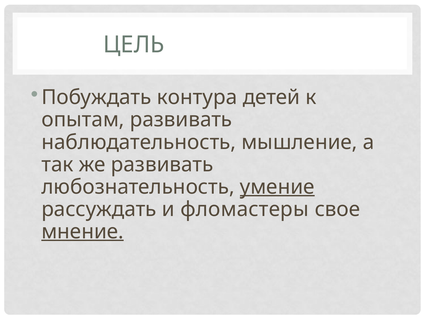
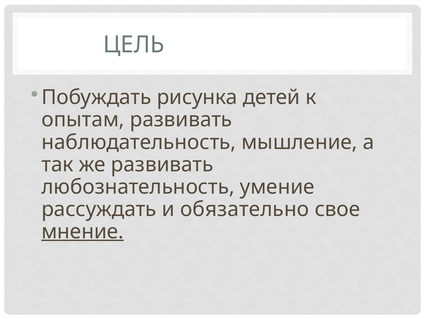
контура: контура -> рисунка (197, 97)
умение underline: present -> none (277, 187)
фломастеры: фломастеры -> обязательно (245, 209)
